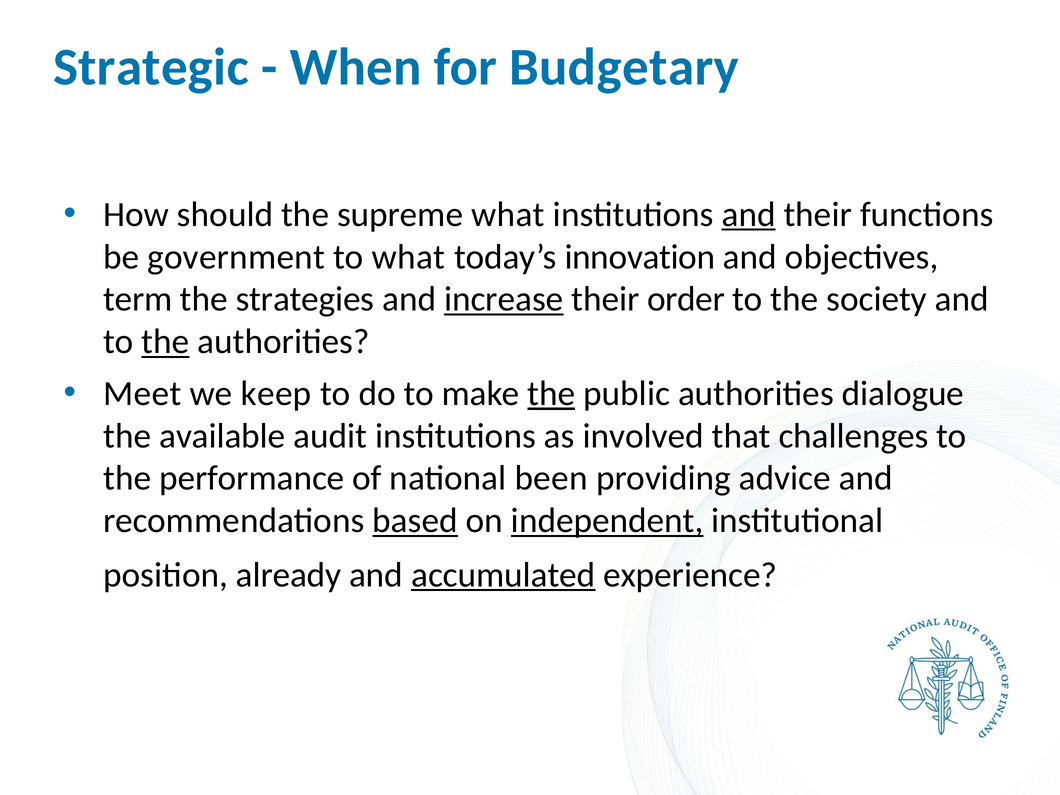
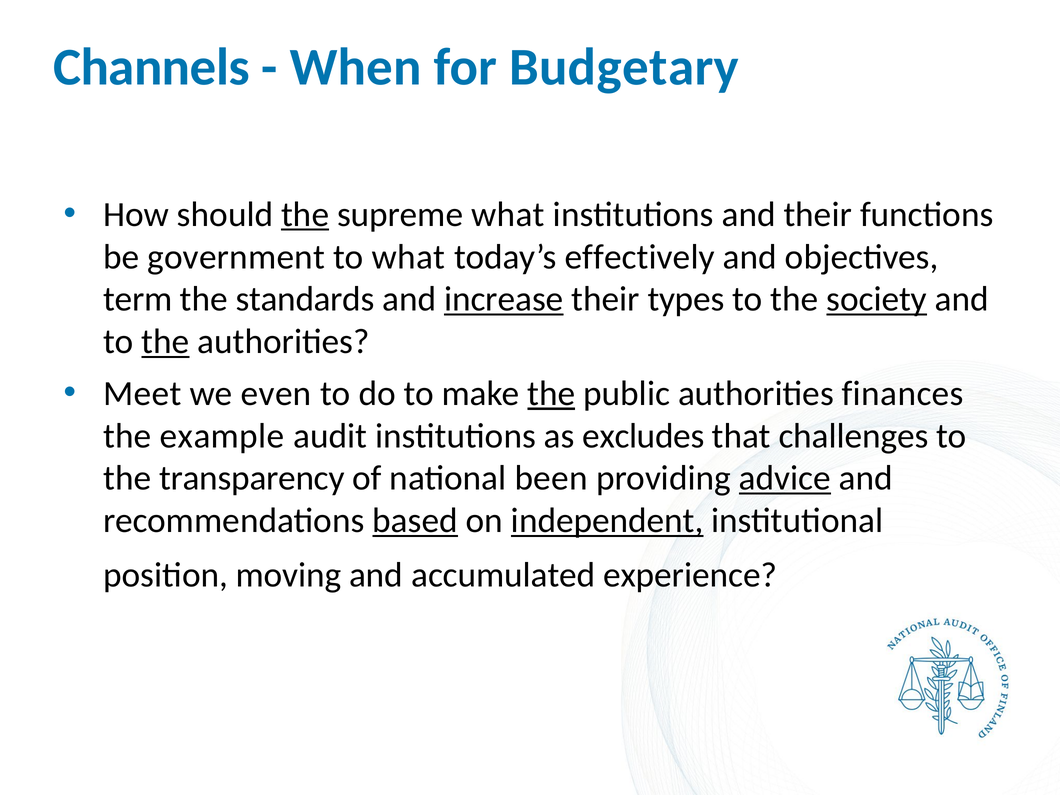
Strategic: Strategic -> Channels (151, 67)
the underline: none -> present (305, 214)
and underline: present -> none (749, 214)
innovation: innovation -> effectively (640, 257)
strategies: strategies -> standards (305, 299)
order: order -> types (686, 299)
society underline: none -> present (877, 299)
keep: keep -> even (276, 394)
dialogue: dialogue -> finances (903, 394)
available: available -> example (222, 436)
involved: involved -> excludes (643, 436)
performance: performance -> transparency (252, 478)
advice underline: none -> present (785, 478)
already: already -> moving (289, 575)
accumulated underline: present -> none (503, 575)
